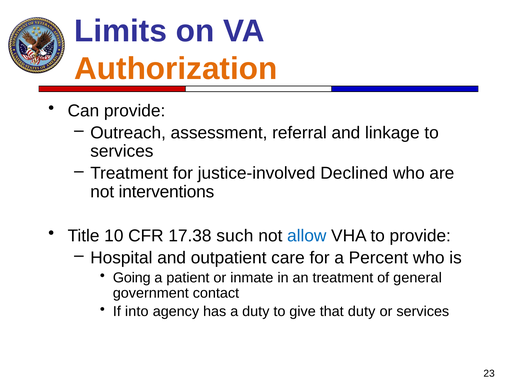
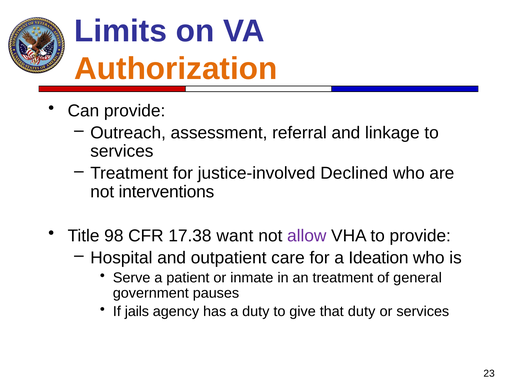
10: 10 -> 98 (114, 236)
such: such -> want (235, 236)
allow colour: blue -> purple (307, 236)
Percent: Percent -> Ideation (379, 258)
Going: Going -> Serve (132, 278)
contact: contact -> pauses (216, 294)
into: into -> jails (137, 312)
